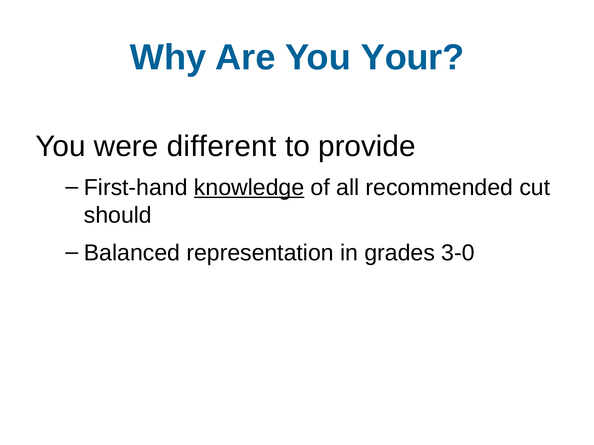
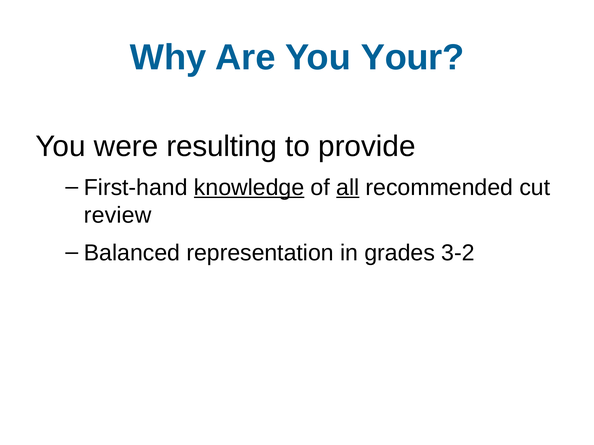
different: different -> resulting (222, 147)
all underline: none -> present (348, 188)
should: should -> review (118, 215)
3-0: 3-0 -> 3-2 (458, 253)
